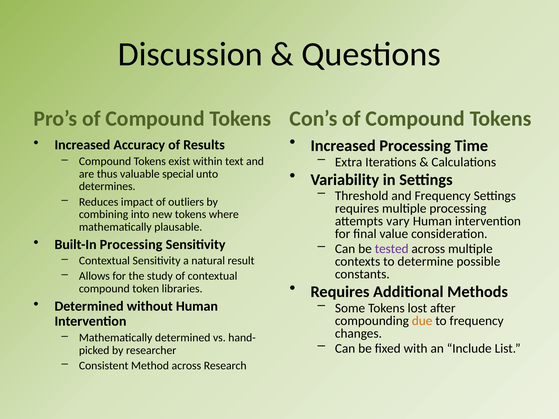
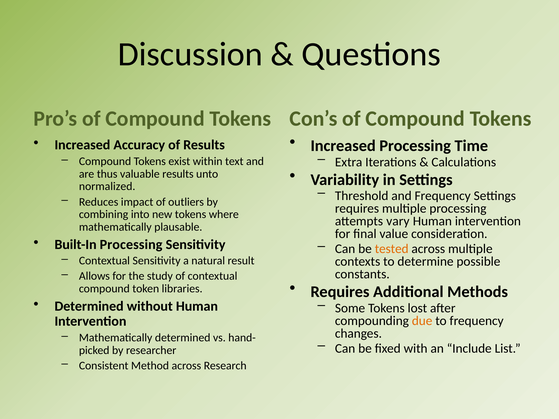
valuable special: special -> results (178, 174)
determines: determines -> normalized (107, 187)
tested colour: purple -> orange (392, 249)
